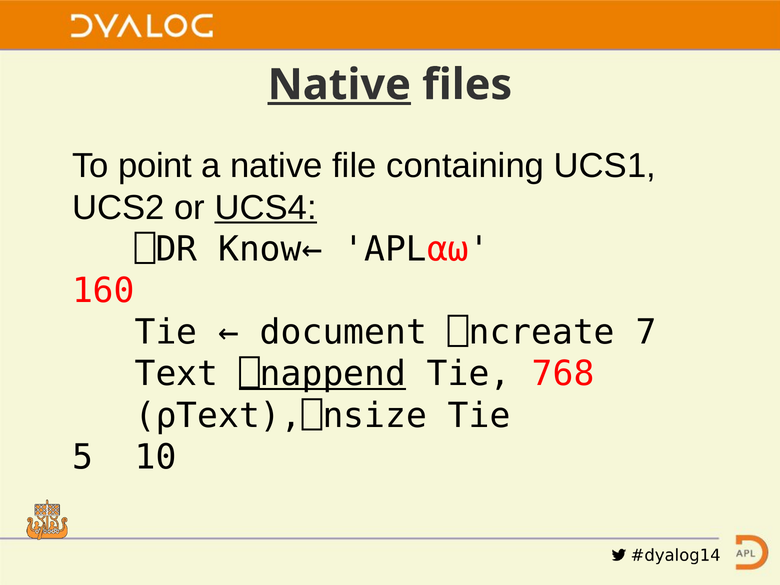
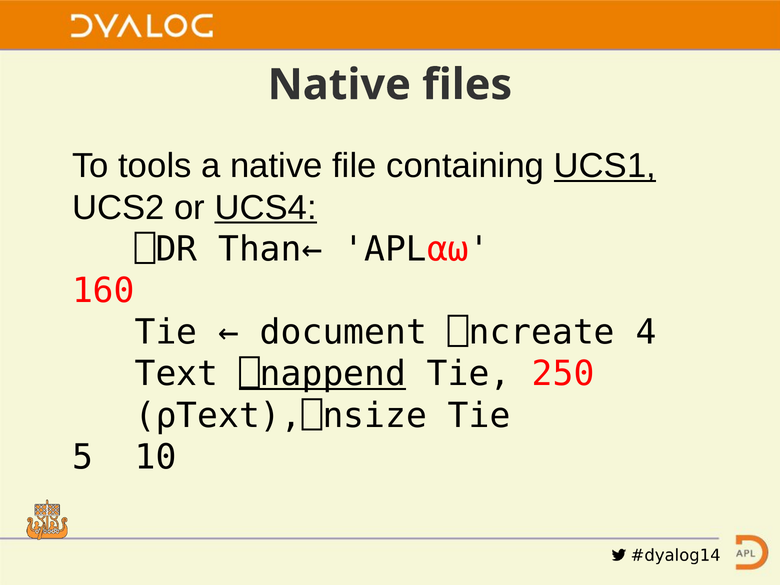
Native underline: present -> none (339, 85)
point: point -> tools (155, 166)
UCS1 underline: none -> present (605, 166)
Know←: Know← -> Than← (270, 249)
7: 7 -> 4 (646, 332)
768: 768 -> 250 (563, 374)
